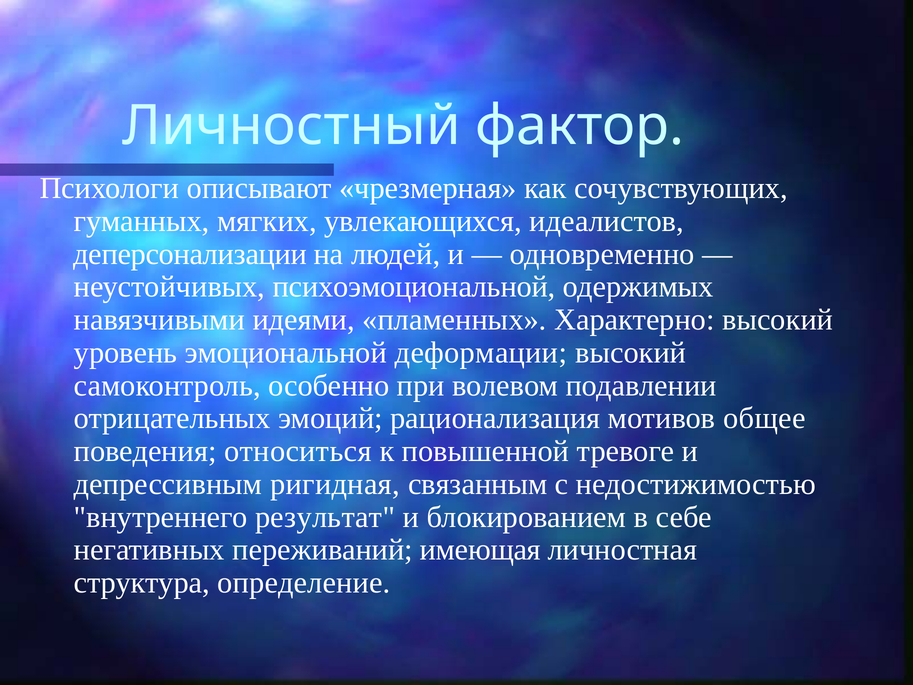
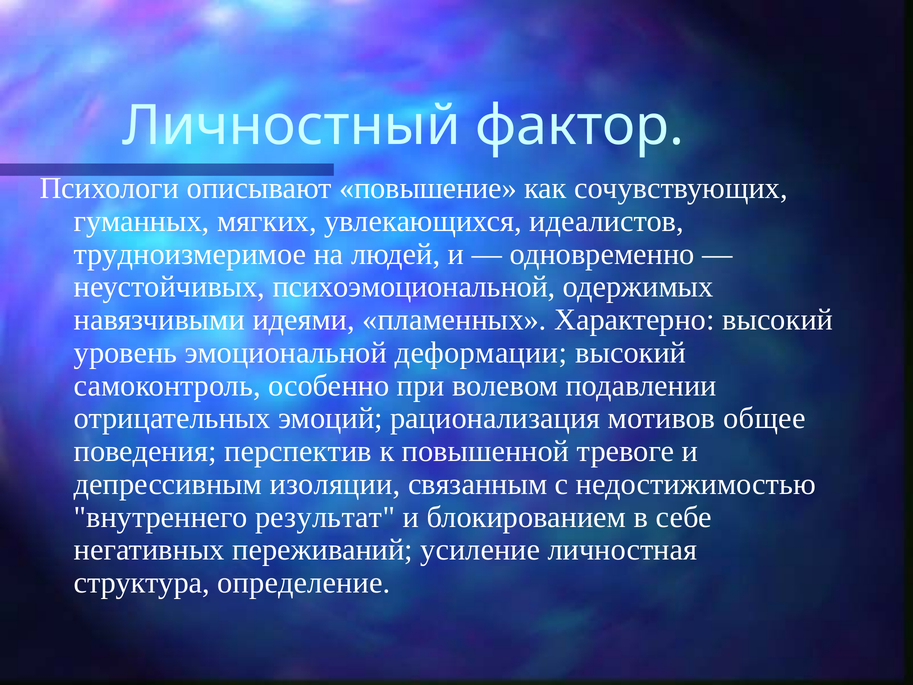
чрезмерная: чрезмерная -> повышение (428, 188)
деперсонализации: деперсонализации -> трудноизмеримое (190, 254)
относиться: относиться -> перспектив (298, 451)
ригидная: ригидная -> изоляции (335, 484)
имеющая: имеющая -> усиление (480, 550)
